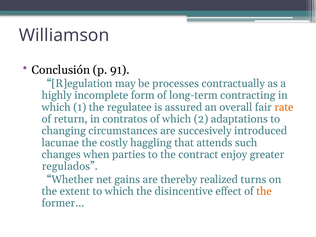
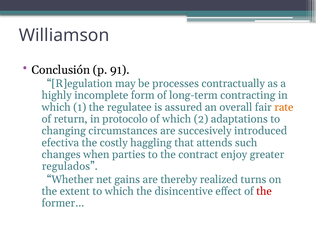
contratos: contratos -> protocolo (125, 119)
lacunae: lacunae -> efectiva (60, 143)
the colour: orange -> red (264, 191)
